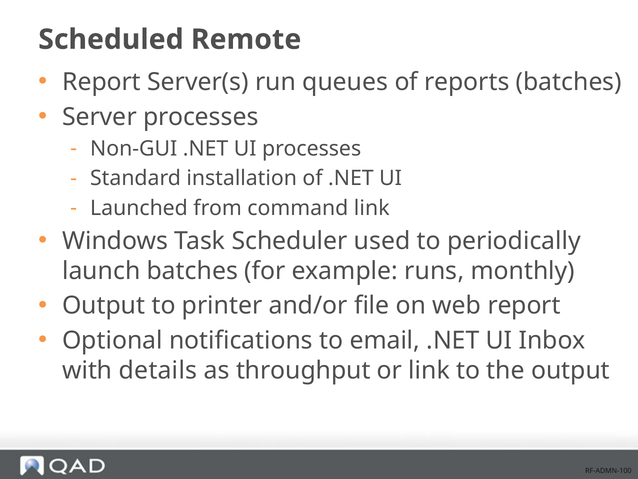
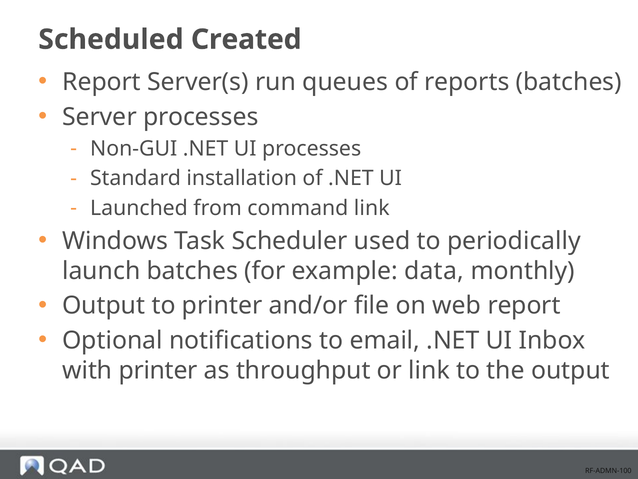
Remote: Remote -> Created (246, 39)
runs: runs -> data (434, 271)
with details: details -> printer (158, 370)
